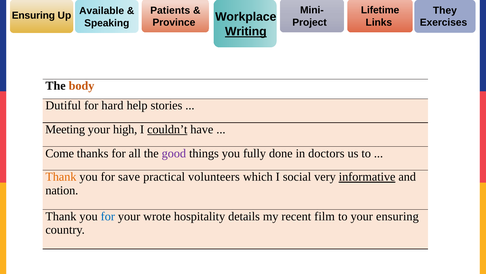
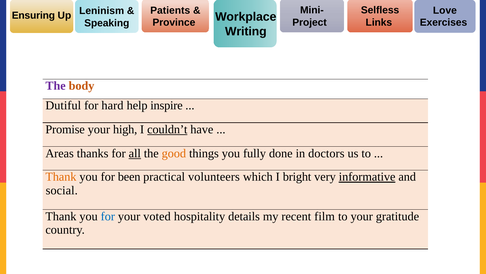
Lifetime: Lifetime -> Selfless (380, 10)
They: They -> Love (445, 10)
Available: Available -> Leninism (102, 11)
Writing underline: present -> none (246, 31)
The colour: black -> purple (56, 86)
stories: stories -> inspire (167, 105)
Meeting: Meeting -> Promise (65, 129)
Come: Come -> Areas (60, 153)
all underline: none -> present (135, 153)
good colour: purple -> orange (174, 153)
save: save -> been (129, 177)
social: social -> bright (297, 177)
nation: nation -> social (62, 190)
wrote: wrote -> voted (157, 216)
your ensuring: ensuring -> gratitude (397, 216)
